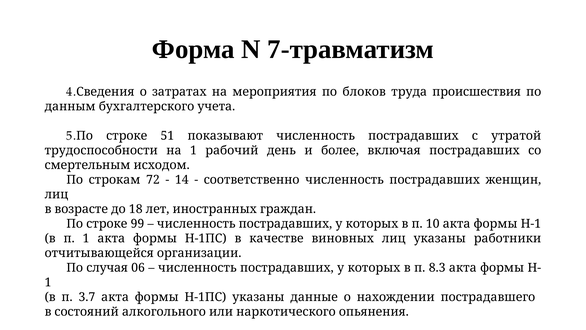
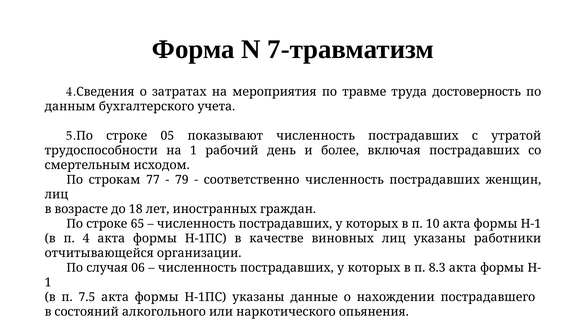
блоков: блоков -> травме (364, 92)
происшествия: происшествия -> достоверность (477, 92)
51: 51 -> 05 (167, 136)
72: 72 -> 77 (153, 180)
14: 14 -> 79 (182, 180)
99: 99 -> 65 (137, 224)
п 1: 1 -> 4 (86, 238)
3.7: 3.7 -> 7.5 (87, 297)
